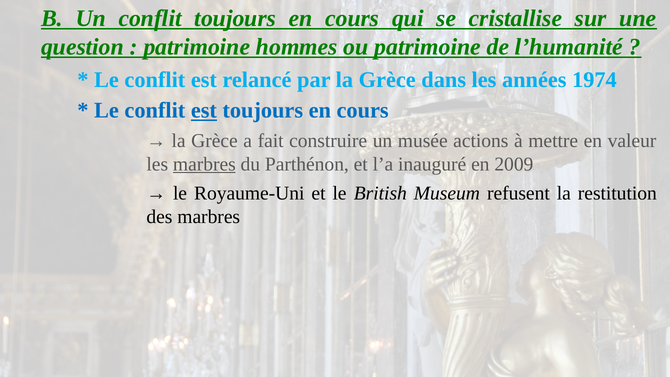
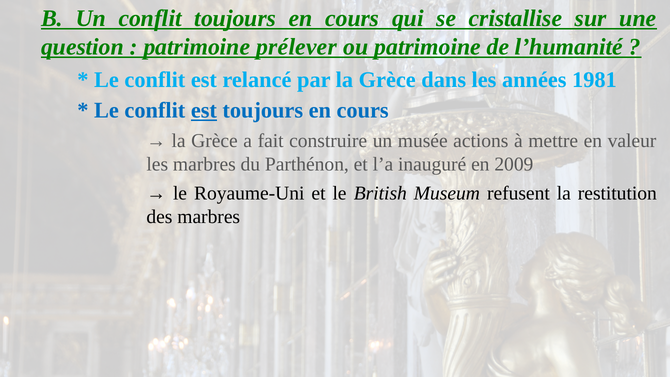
hommes: hommes -> prélever (297, 47)
1974: 1974 -> 1981 (594, 80)
marbres underline: present -> none (204, 164)
